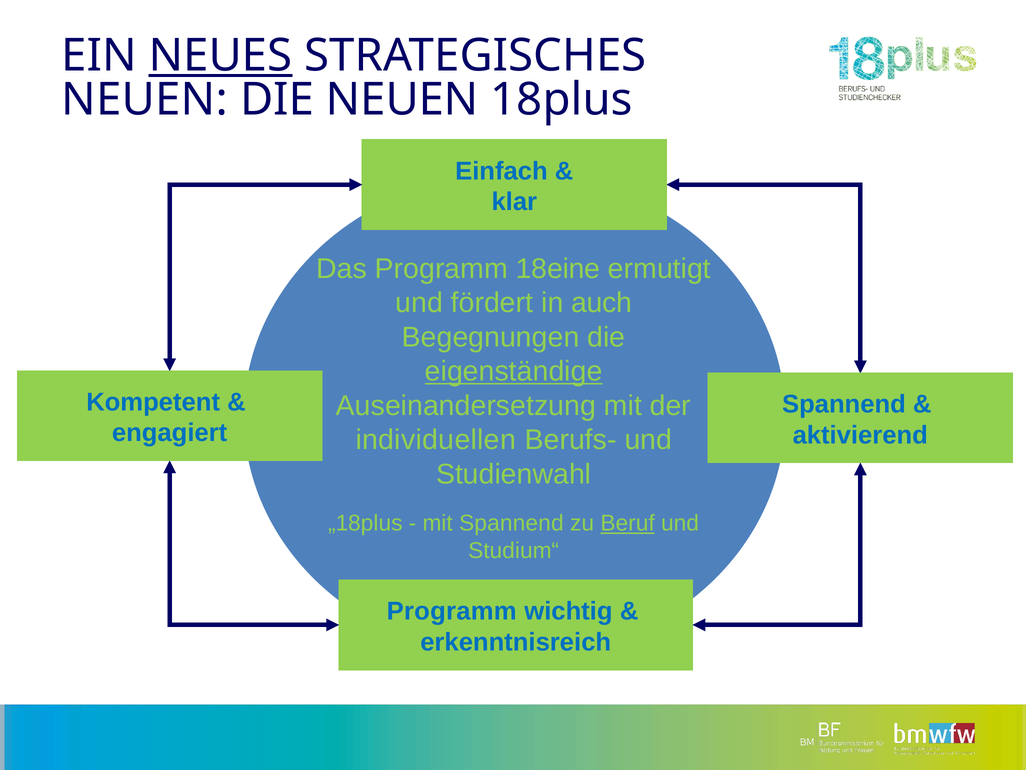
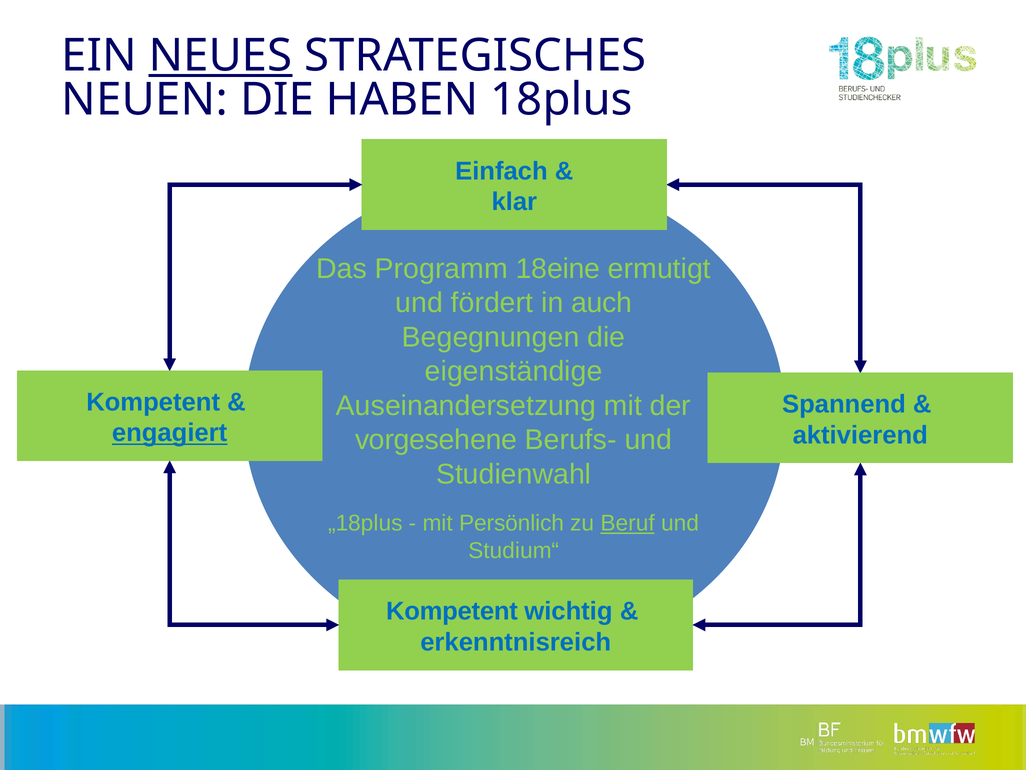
DIE NEUEN: NEUEN -> HABEN (402, 100)
eigenständige underline: present -> none (514, 371)
engagiert underline: none -> present (170, 433)
individuellen: individuellen -> vorgesehene (436, 440)
mit Spannend: Spannend -> Persönlich (512, 523)
Programm: Programm -> Kompetent (452, 611)
